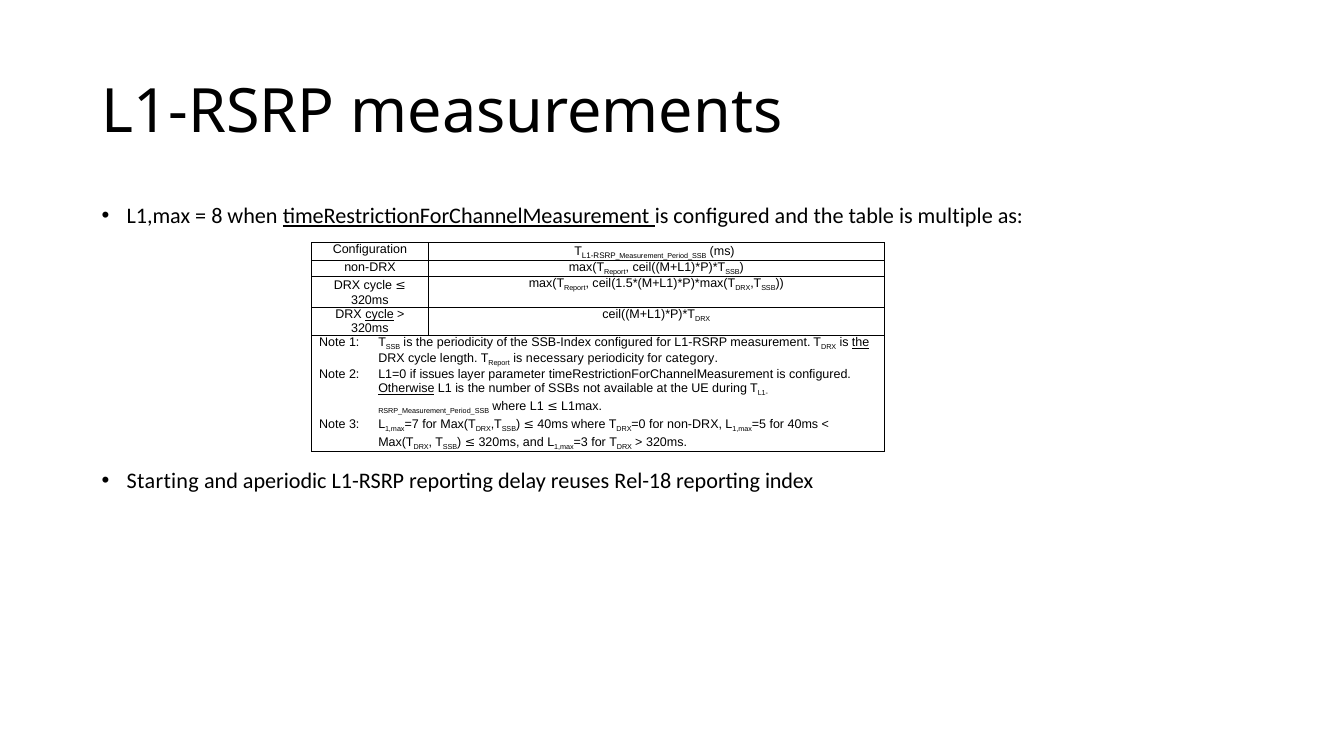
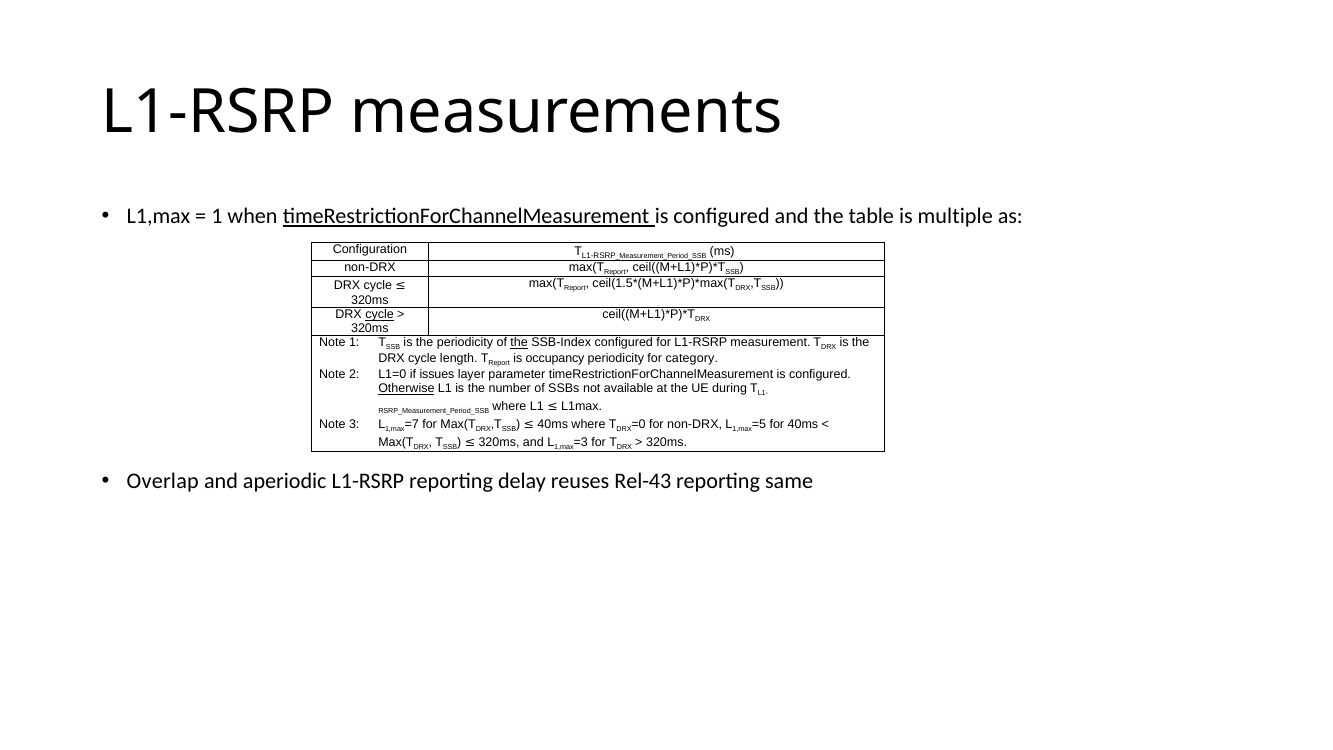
8: 8 -> 1 (217, 216)
the underline: none -> present (519, 343)
the underline: present -> none (861, 343)
necessary: necessary -> occupancy (555, 359)
Starting: Starting -> Overlap (163, 481)
Rel-18: Rel-18 -> Rel-43 (643, 481)
index: index -> same (789, 481)
